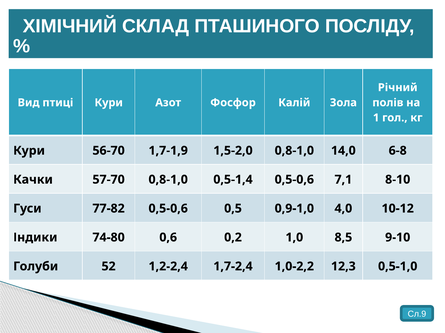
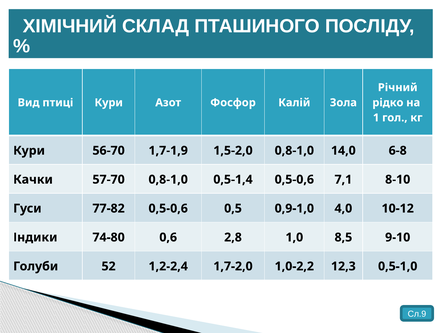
полів: полів -> рідко (388, 103)
0,2: 0,2 -> 2,8 (233, 238)
1,7-2,4: 1,7-2,4 -> 1,7-2,0 (233, 267)
